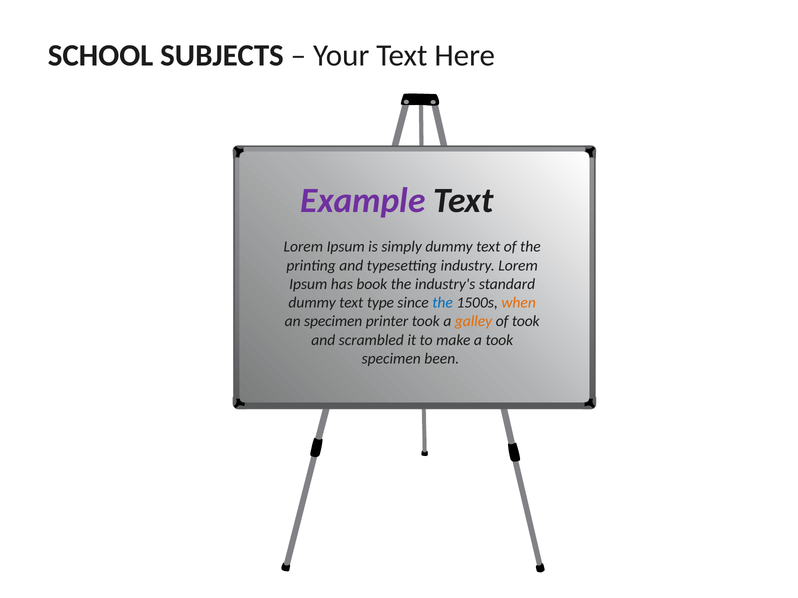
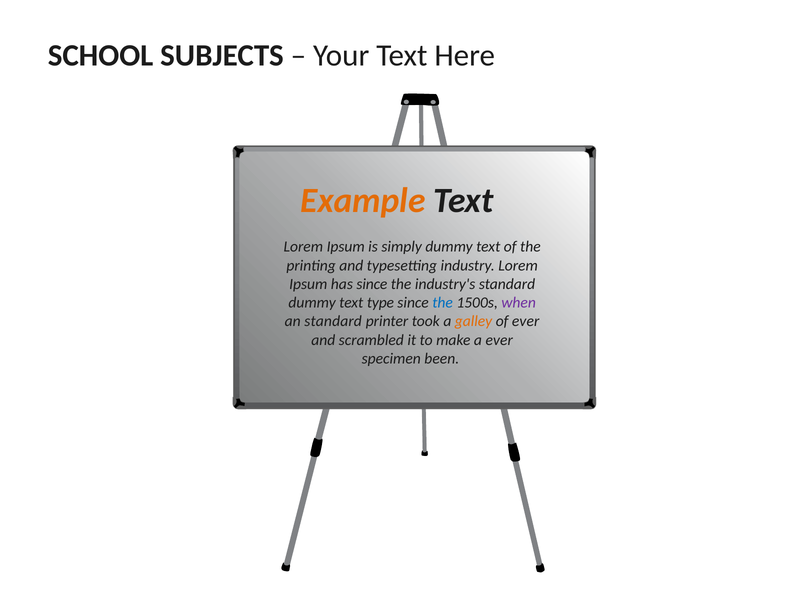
Example colour: purple -> orange (363, 201)
has book: book -> since (372, 284)
when colour: orange -> purple (519, 303)
an specimen: specimen -> standard (333, 322)
of took: took -> ever (526, 322)
a took: took -> ever (499, 340)
